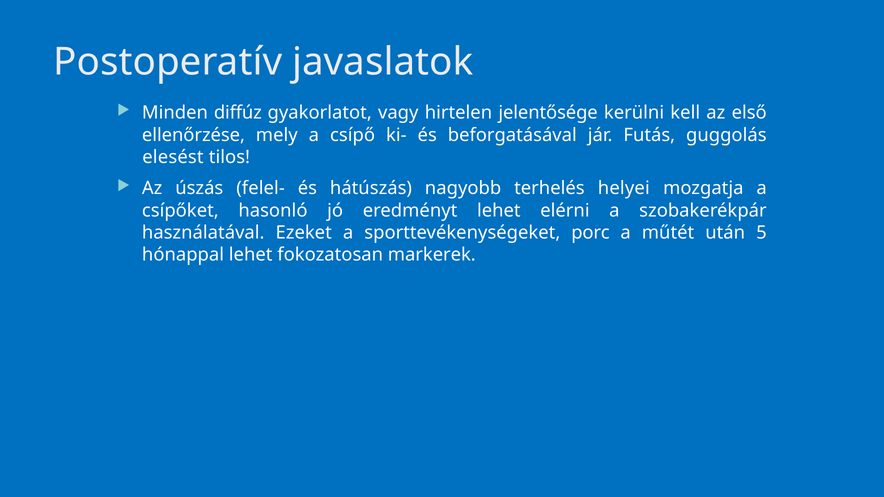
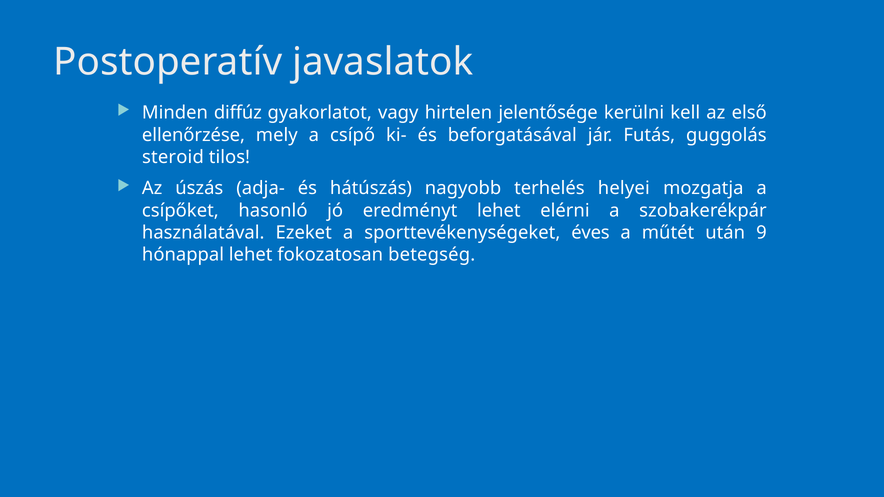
elesést: elesést -> steroid (173, 157)
felel-: felel- -> adja- (261, 188)
porc: porc -> éves (590, 233)
5: 5 -> 9 (761, 233)
markerek: markerek -> betegség (432, 255)
